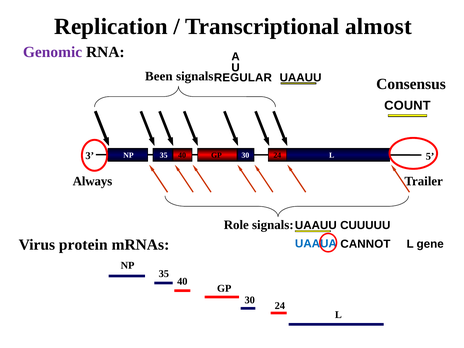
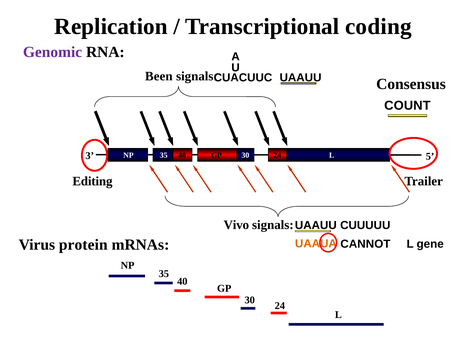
almost: almost -> coding (379, 27)
REGULAR: REGULAR -> CUACUUC (243, 78)
Always: Always -> Editing (92, 181)
Role: Role -> Vivo (236, 225)
UAAUA colour: blue -> orange (316, 244)
